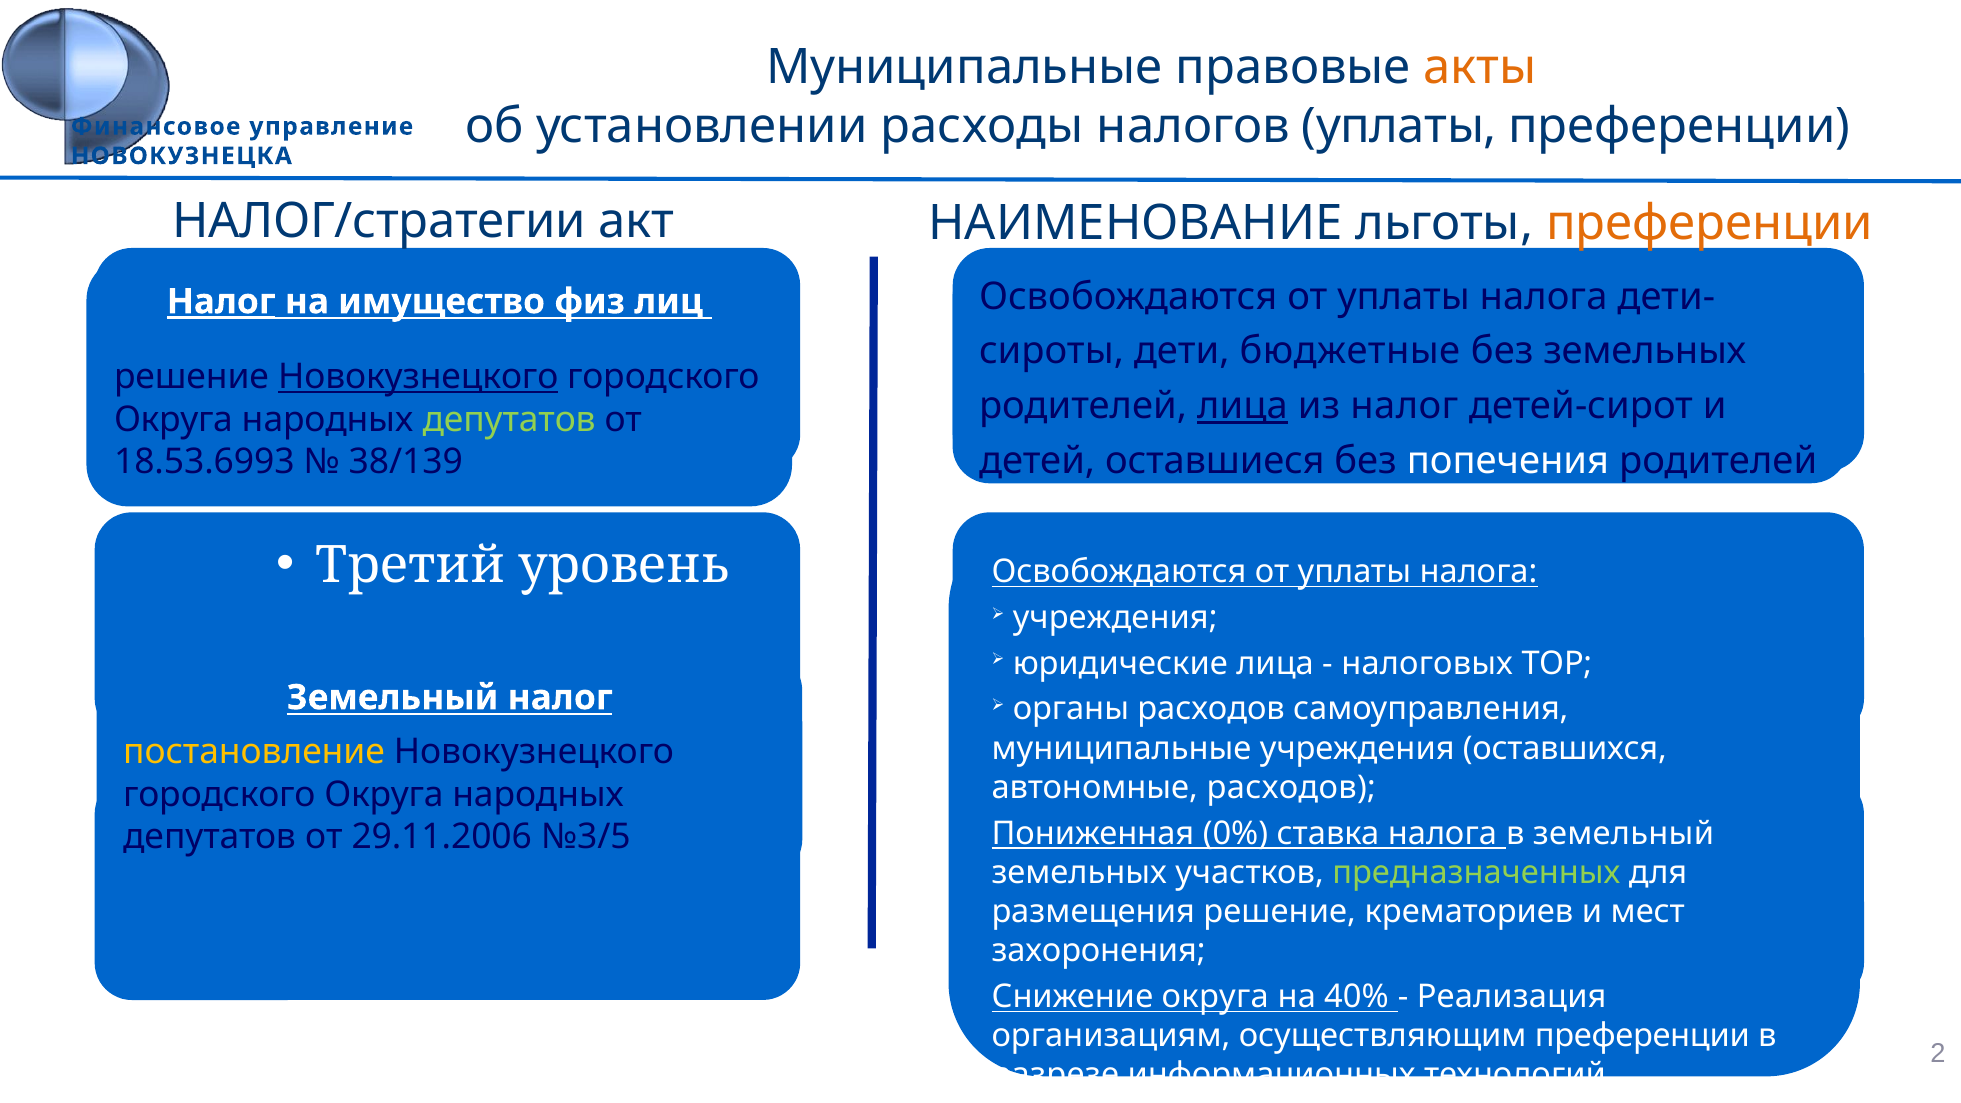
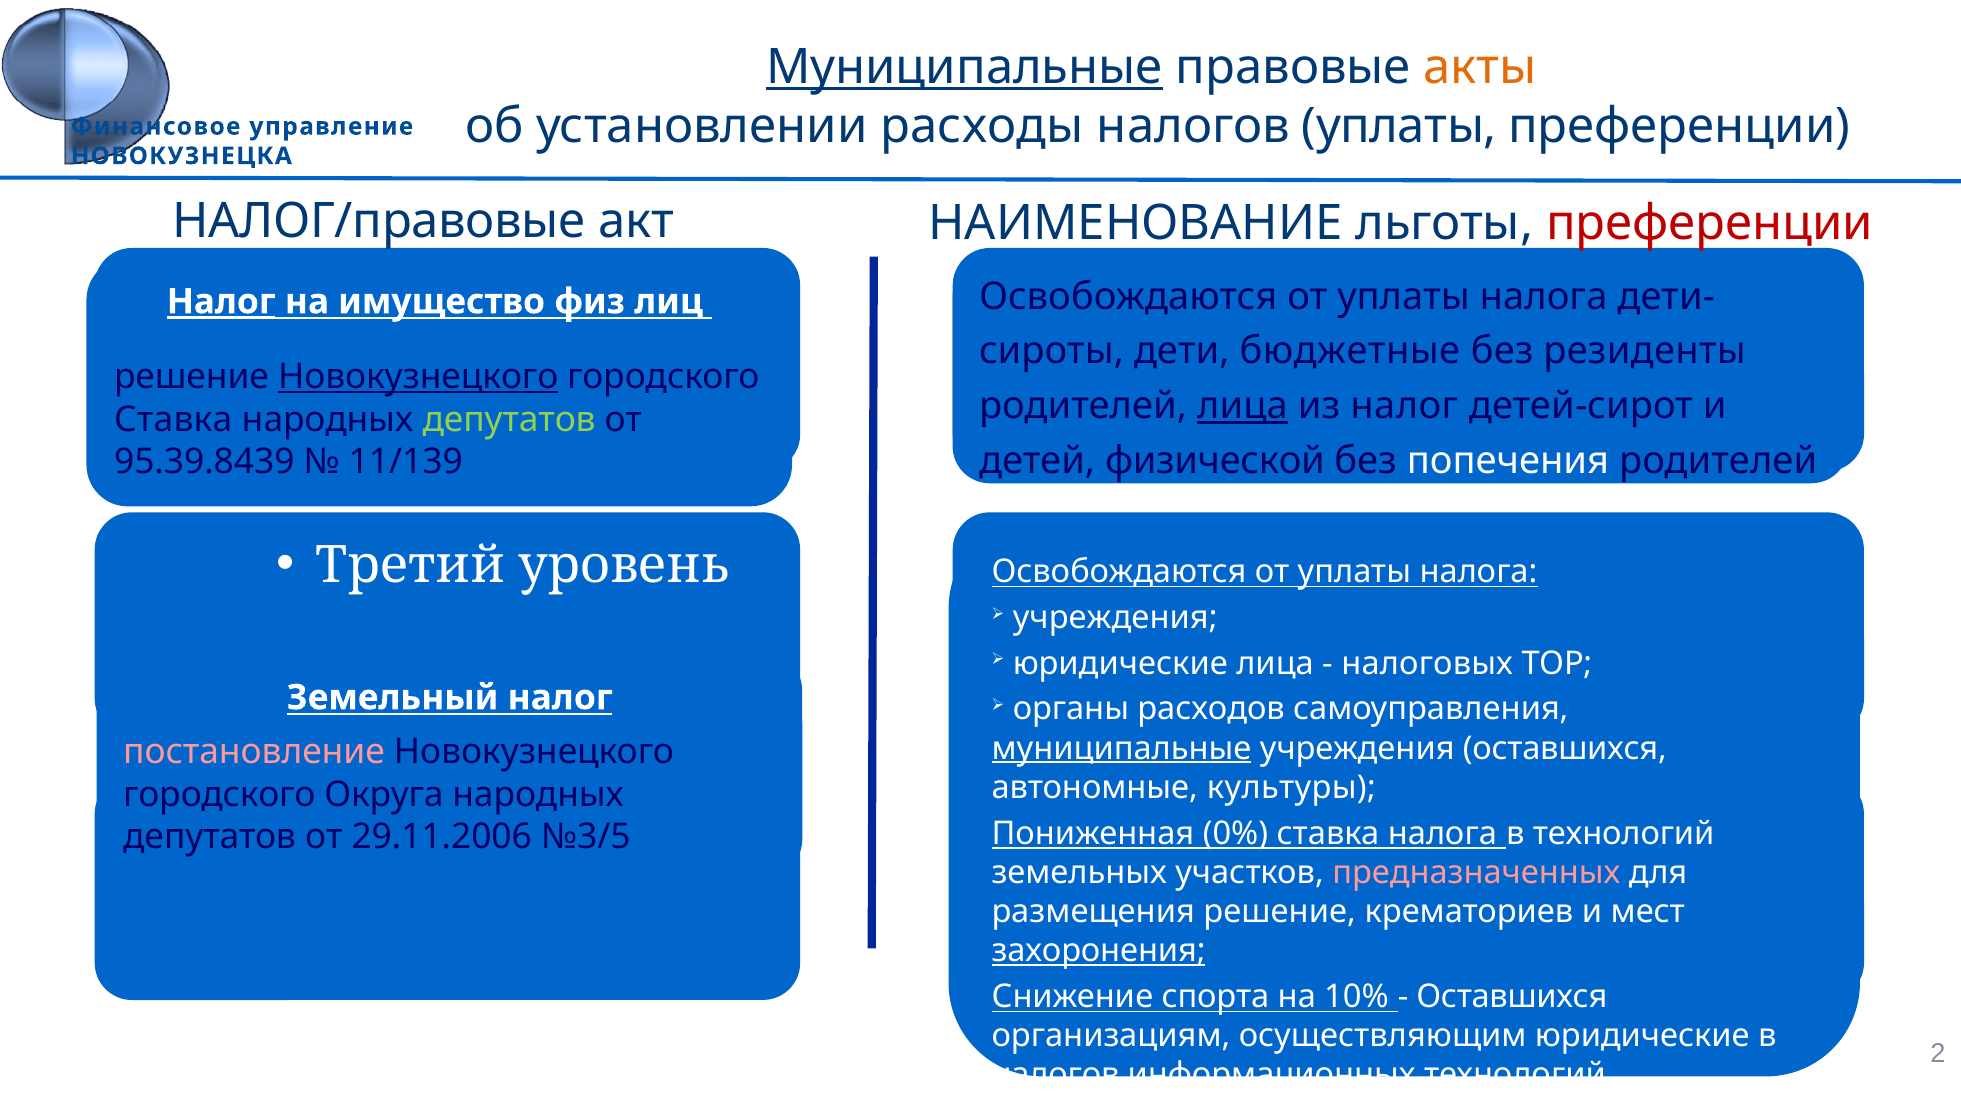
Муниципальные underline: none -> present (965, 67)
НАЛОГ/стратегии: НАЛОГ/стратегии -> НАЛОГ/правовые (379, 221)
преференции colour: orange -> red (1710, 223)
без земельных: земельных -> резиденты (1645, 351)
Округа: Округа -> Ставка (173, 419)
оставшиеся: оставшиеся -> физической (1215, 461)
18.53.6993: 18.53.6993 -> 95.39.8439 (204, 462)
38/139: 38/139 -> 11/139 (406, 462)
муниципальные underline: none -> present (1122, 748)
постановление colour: yellow -> pink (254, 752)
автономные расходов: расходов -> культуры (1291, 788)
земельный: земельный -> технологий (1624, 833)
предназначенных colour: light green -> pink (1476, 873)
захоронения underline: none -> present (1099, 951)
Снижение округа: округа -> спорта (1215, 997)
40%: 40% -> 10% (1357, 997)
Реализация: Реализация -> Оставшихся (1512, 997)
осуществляющим преференции: преференции -> юридические (1642, 1036)
разрезе: разрезе -> налогов (1056, 1075)
